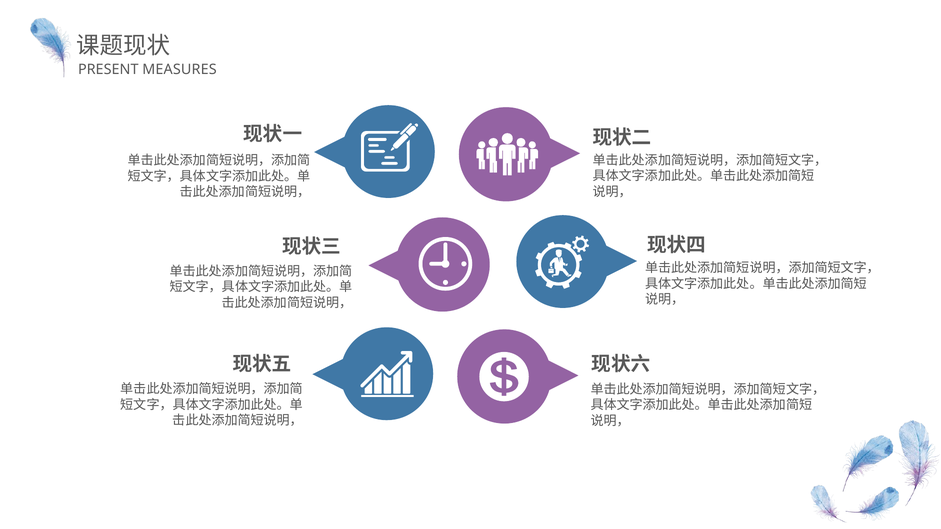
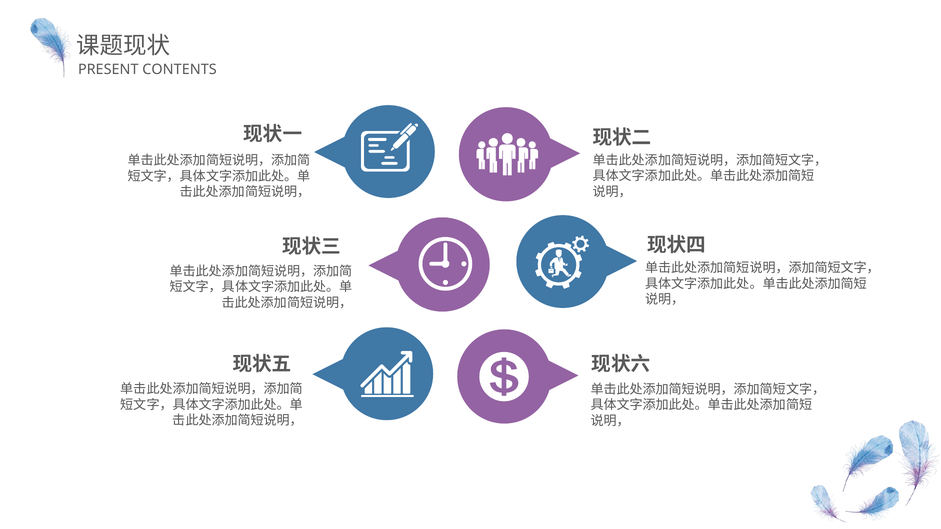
MEASURES: MEASURES -> CONTENTS (180, 70)
